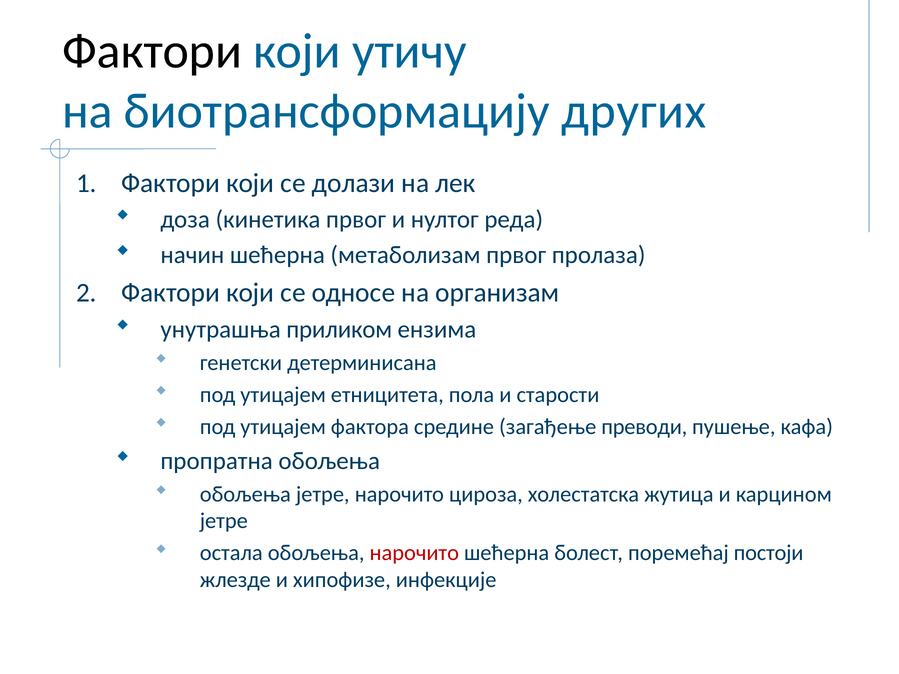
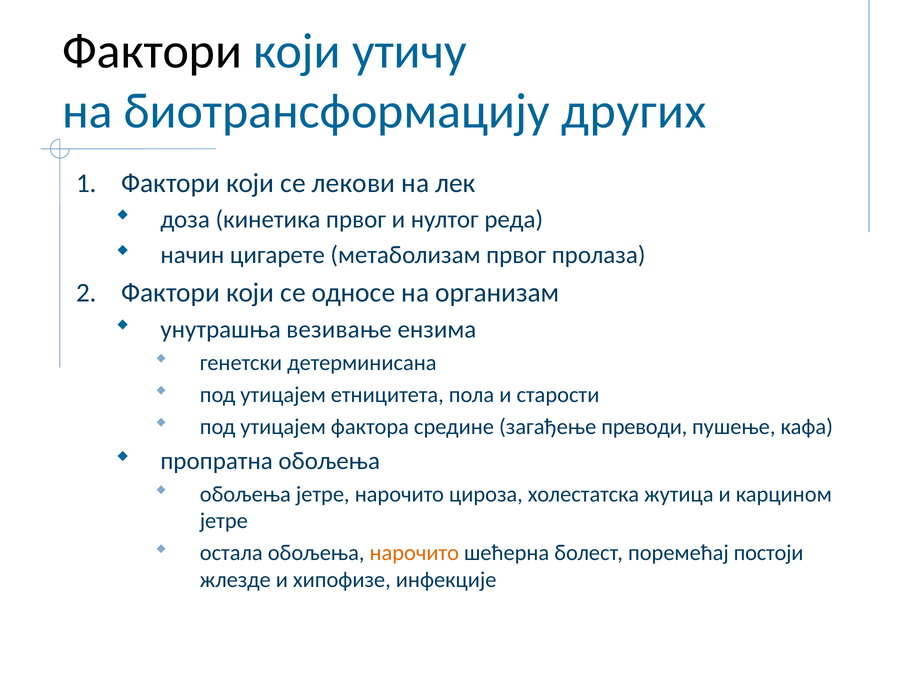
долази: долази -> лекови (353, 183)
начин шећерна: шећерна -> цигарете (277, 255)
приликом: приликом -> везивање (339, 330)
нарочито colour: red -> orange (414, 553)
